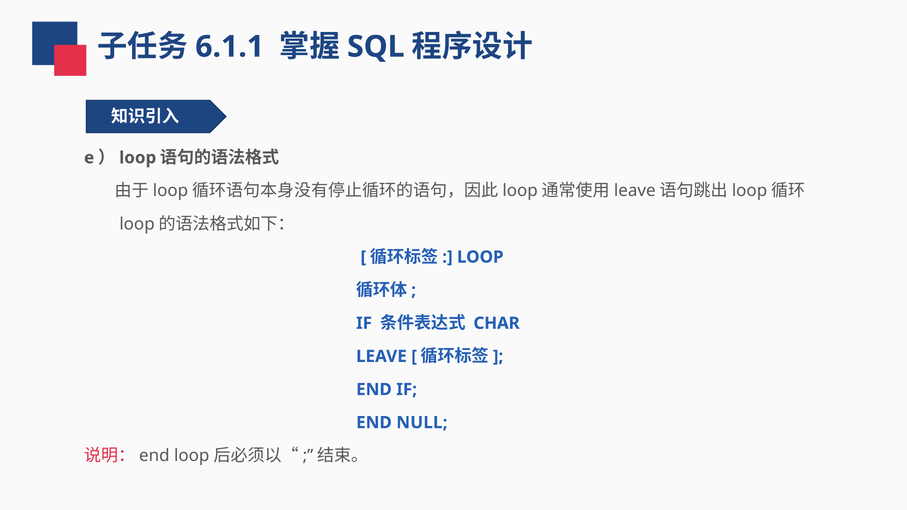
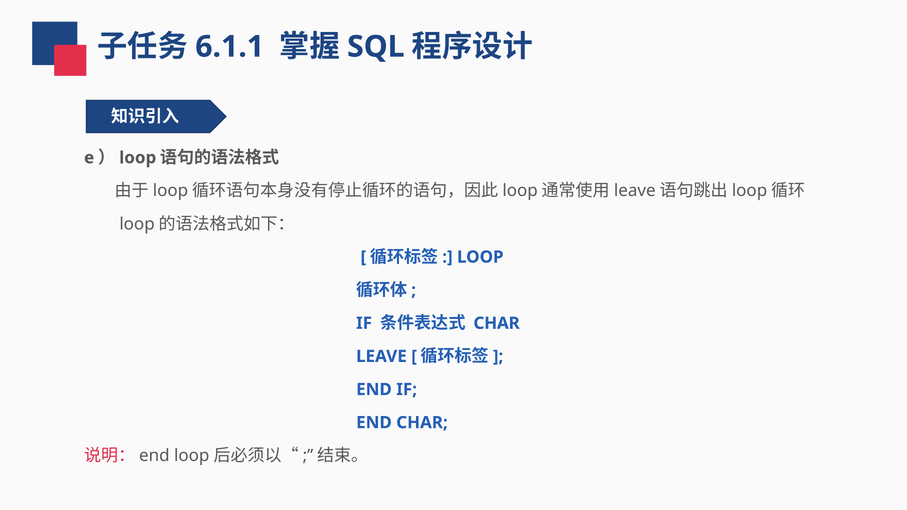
END NULL: NULL -> CHAR (422, 423)
